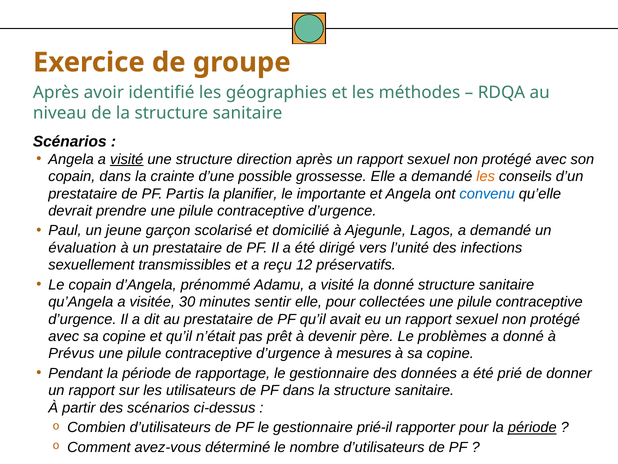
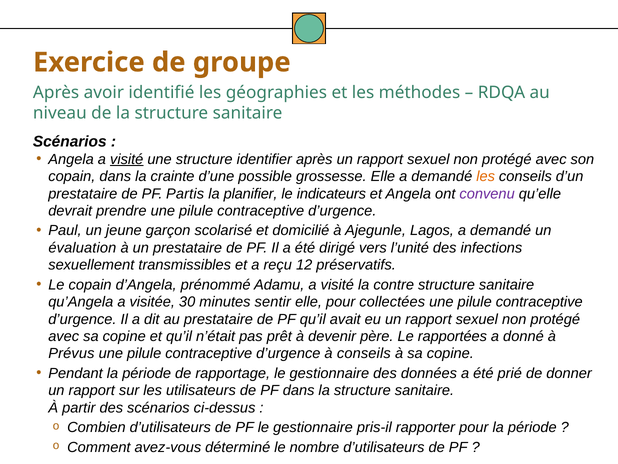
direction: direction -> identifier (264, 159)
importante: importante -> indicateurs (331, 193)
convenu colour: blue -> purple (487, 193)
la donné: donné -> contre (394, 285)
problèmes: problèmes -> rapportées (452, 336)
à mesures: mesures -> conseils (364, 353)
prié-il: prié-il -> pris-il (374, 427)
période underline: present -> none (532, 427)
